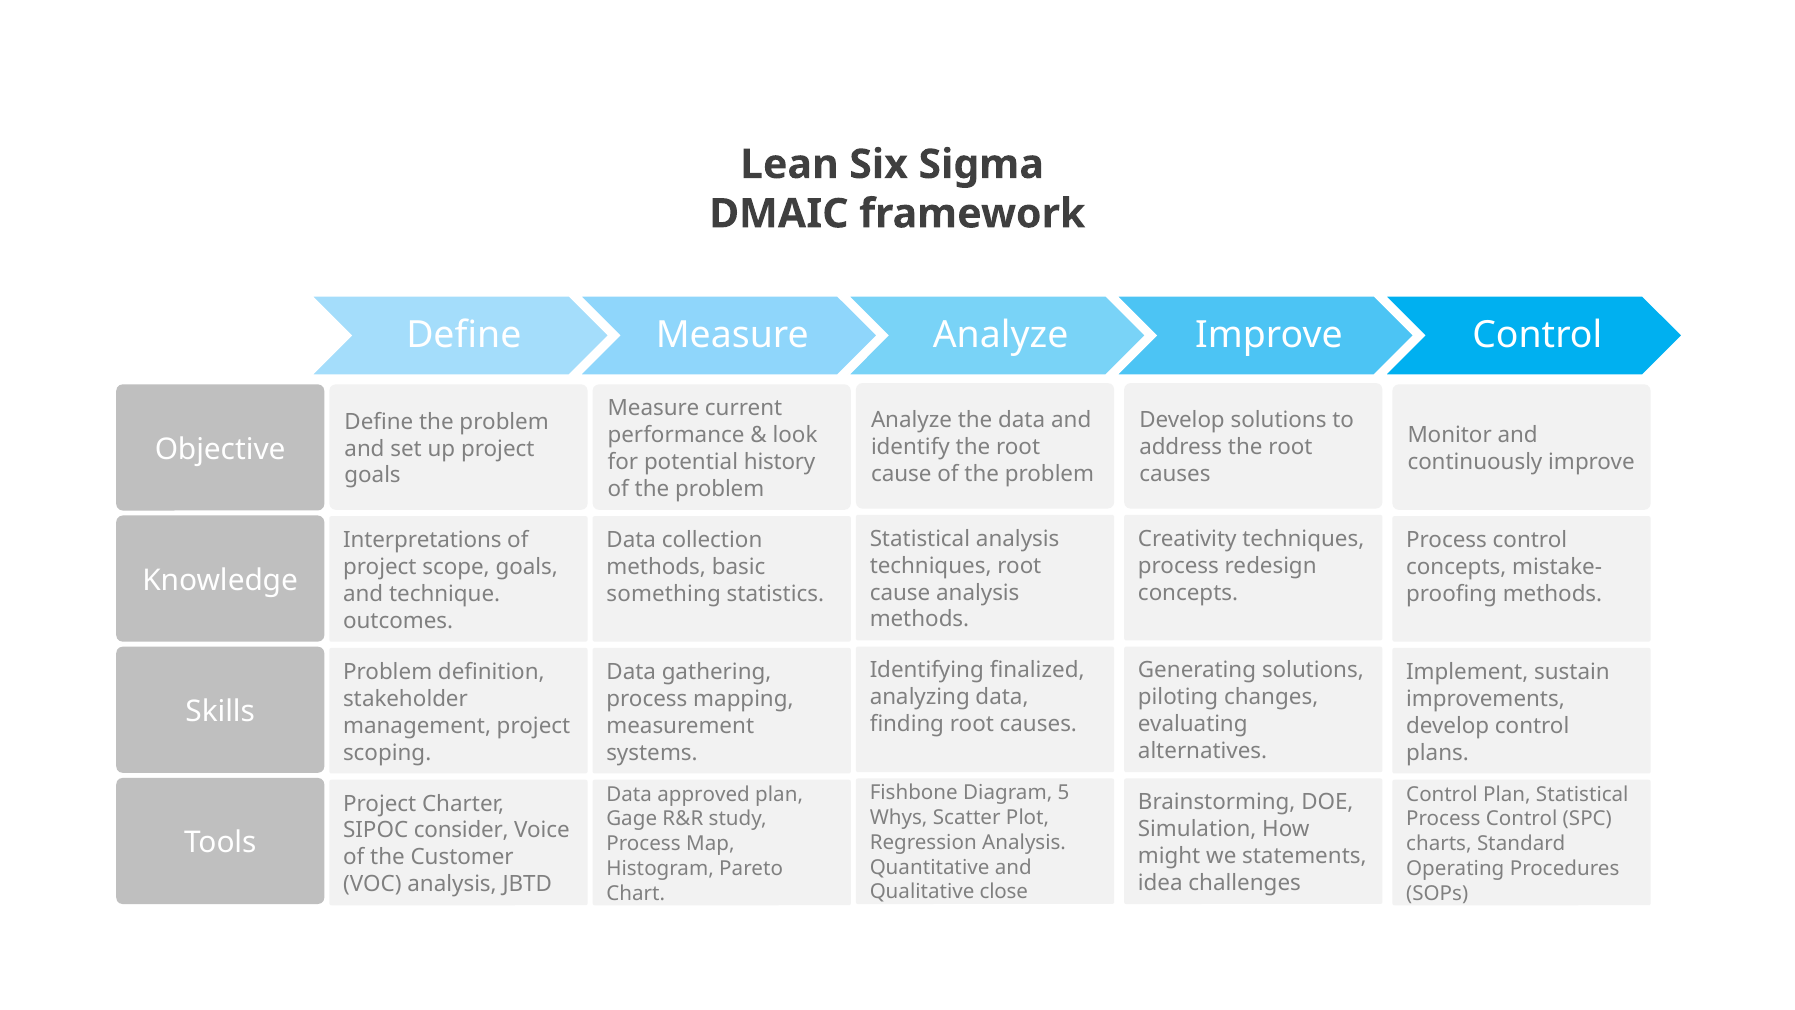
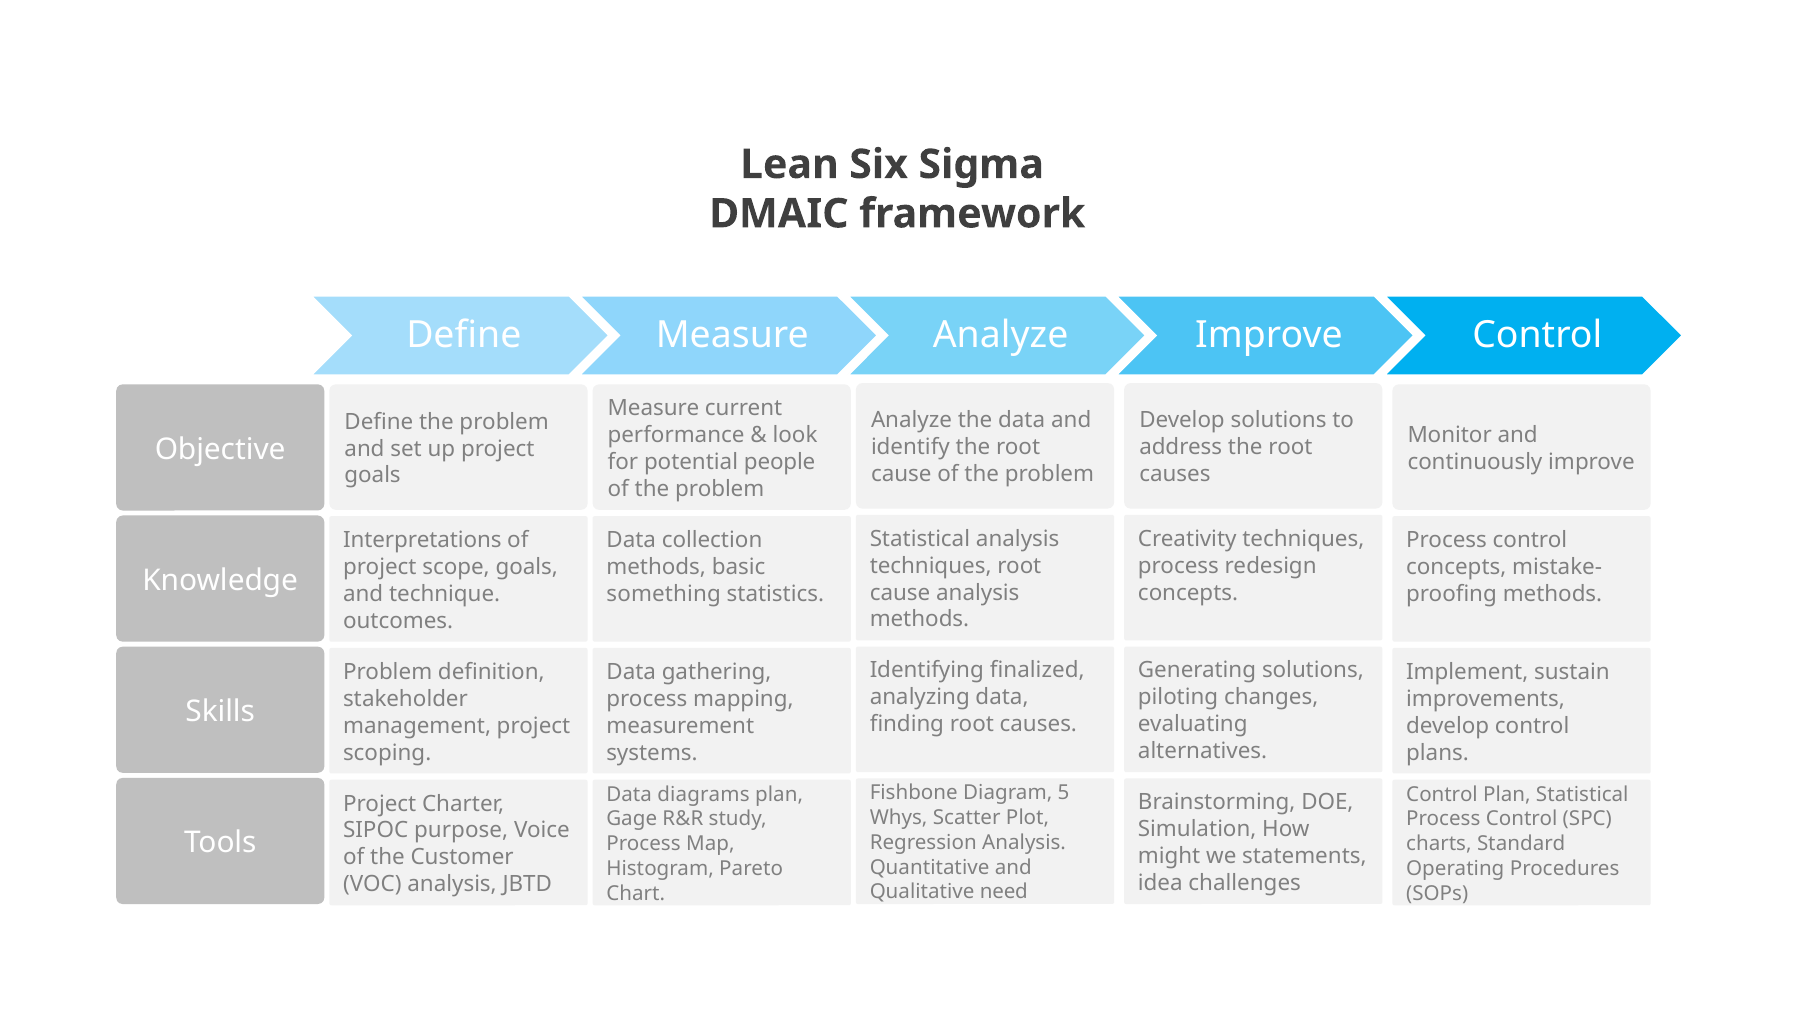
history: history -> people (780, 462)
approved: approved -> diagrams (703, 794)
consider: consider -> purpose (461, 830)
close: close -> need (1004, 892)
